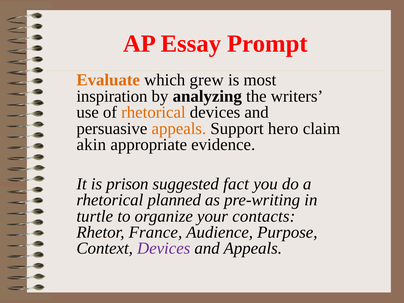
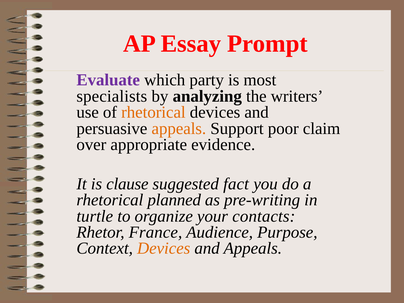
Evaluate colour: orange -> purple (108, 80)
grew: grew -> party (207, 80)
inspiration: inspiration -> specialists (112, 96)
hero: hero -> poor (283, 129)
akin: akin -> over (91, 145)
prison: prison -> clause (127, 184)
Devices colour: purple -> orange (164, 248)
